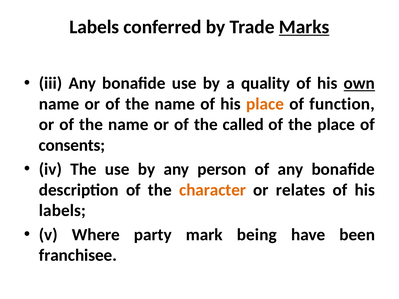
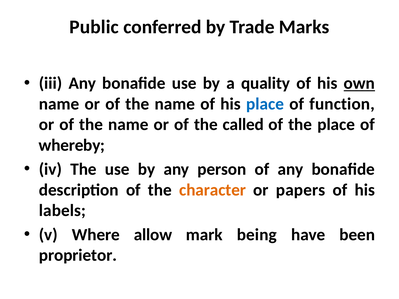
Labels: Labels -> Public (94, 27)
Marks underline: present -> none (304, 27)
place colour: orange -> blue (265, 104)
consents: consents -> whereby (72, 145)
relates: relates -> papers (301, 190)
party: party -> allow (153, 235)
franchisee: franchisee -> proprietor (78, 255)
